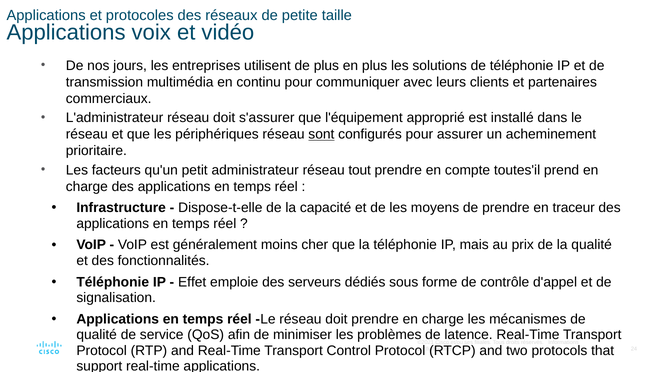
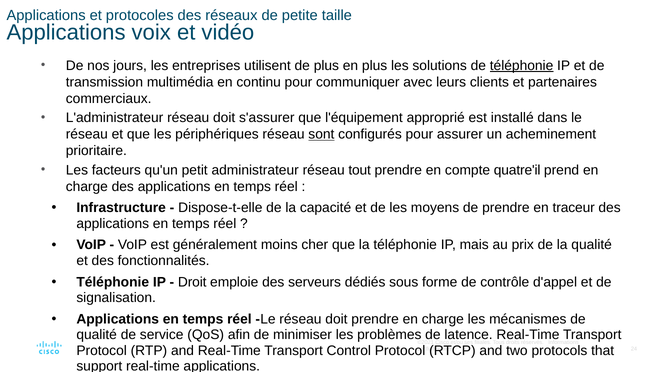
téléphonie underline: none -> present (522, 66)
toutes'il: toutes'il -> quatre'il (517, 170)
Effet: Effet -> Droit (192, 282)
